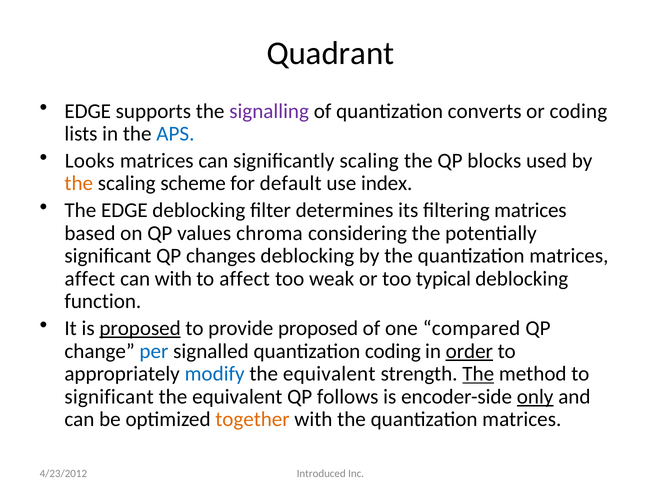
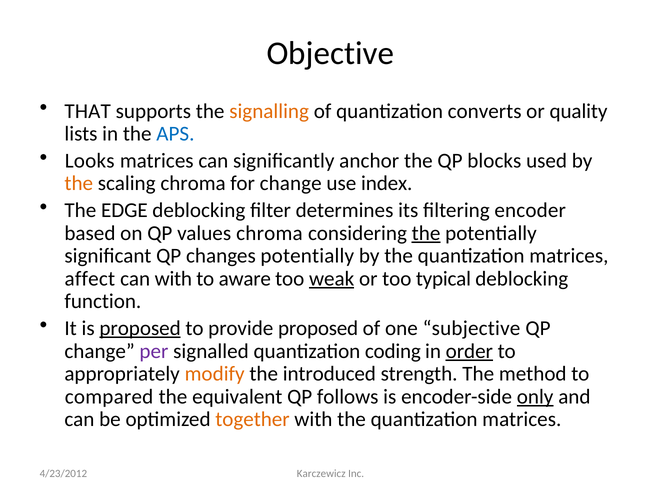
Quadrant: Quadrant -> Objective (330, 54)
EDGE: EDGE -> THAT (88, 111)
signalling colour: purple -> orange (269, 111)
or coding: coding -> quality (578, 111)
significantly scaling: scaling -> anchor (369, 161)
scaling scheme: scheme -> chroma (193, 183)
for default: default -> change (291, 183)
filtering matrices: matrices -> encoder (530, 210)
the underline: none -> present (426, 233)
changes deblocking: deblocking -> potentially (307, 256)
to affect: affect -> aware (245, 279)
weak underline: none -> present (332, 279)
compared: compared -> subjective (472, 328)
per colour: blue -> purple (154, 351)
modify colour: blue -> orange (215, 374)
equivalent: equivalent -> introduced (329, 374)
The underline: present -> none (478, 374)
significant: significant -> compared (109, 397)
Introduced: Introduced -> Karczewicz (321, 473)
